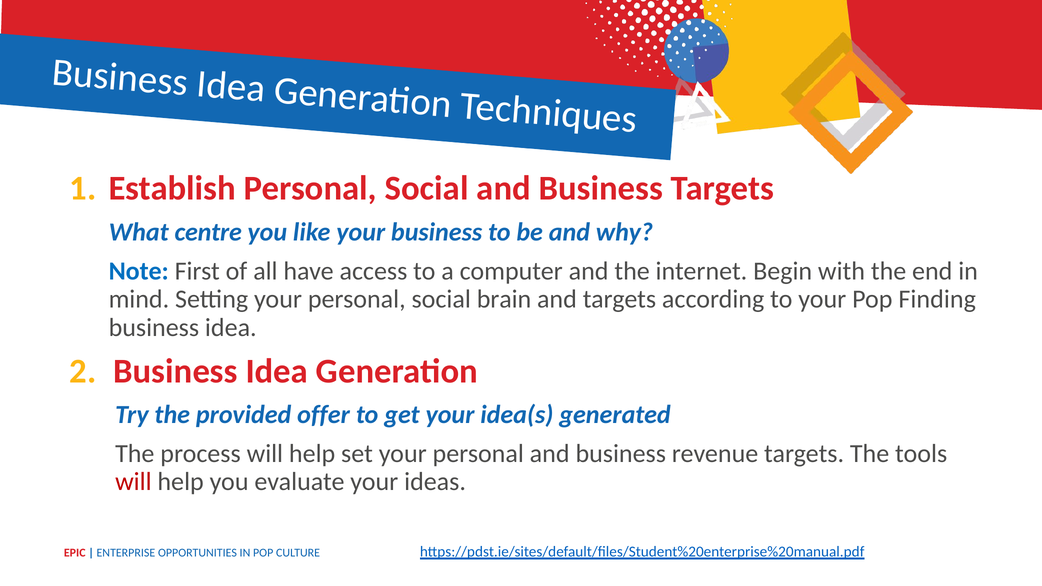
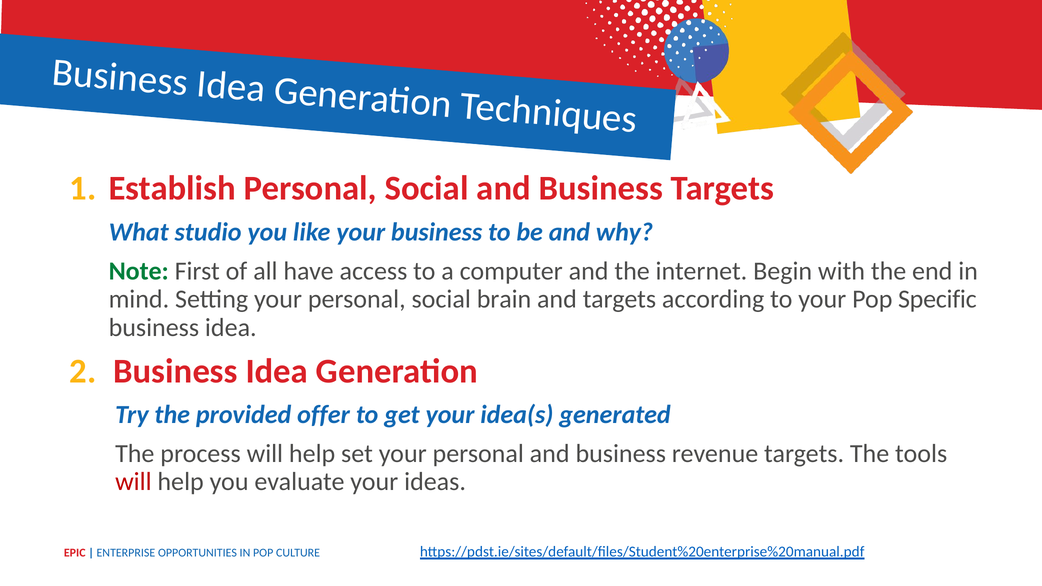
centre: centre -> studio (208, 232)
Note colour: blue -> green (139, 271)
Finding: Finding -> Specific (937, 299)
